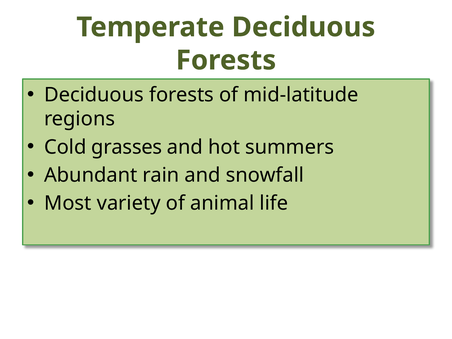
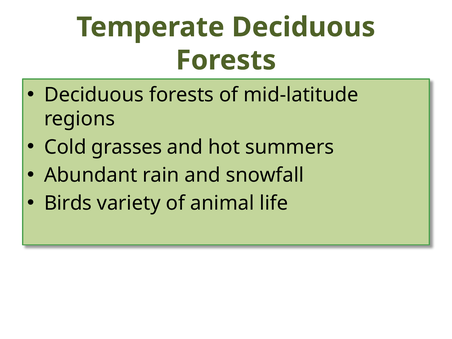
Most: Most -> Birds (68, 203)
